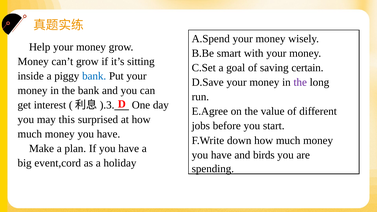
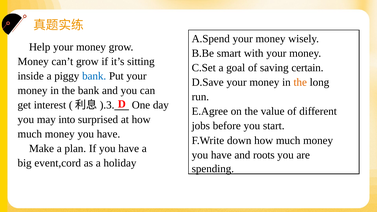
the colour: purple -> orange (300, 82)
this: this -> into (67, 120)
birds: birds -> roots (264, 155)
